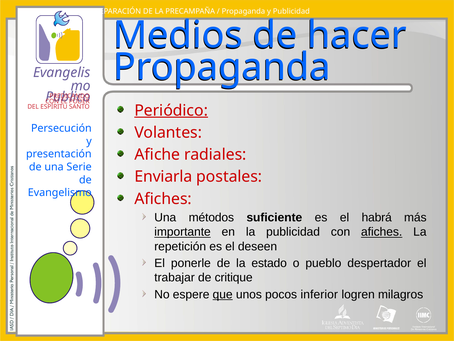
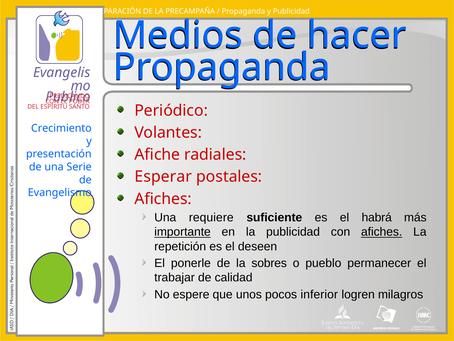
Periódico underline: present -> none (171, 110)
Persecución: Persecución -> Crecimiento (61, 128)
Enviarla: Enviarla -> Esperar (163, 177)
métodos: métodos -> requiere (211, 217)
estado: estado -> sobres (269, 263)
despertador: despertador -> permanecer (379, 263)
critique: critique -> calidad (234, 277)
que underline: present -> none (223, 294)
